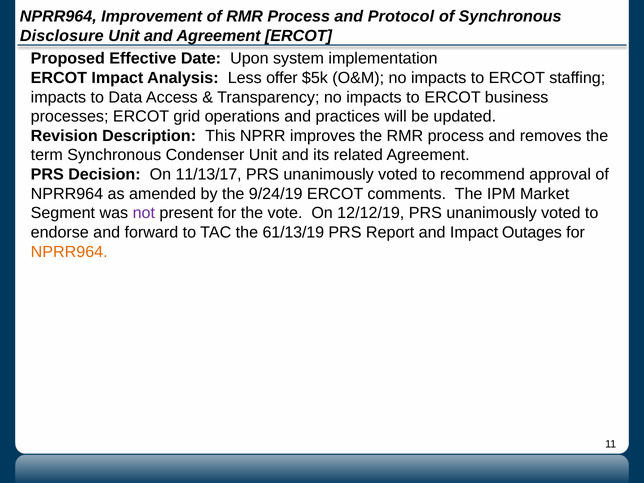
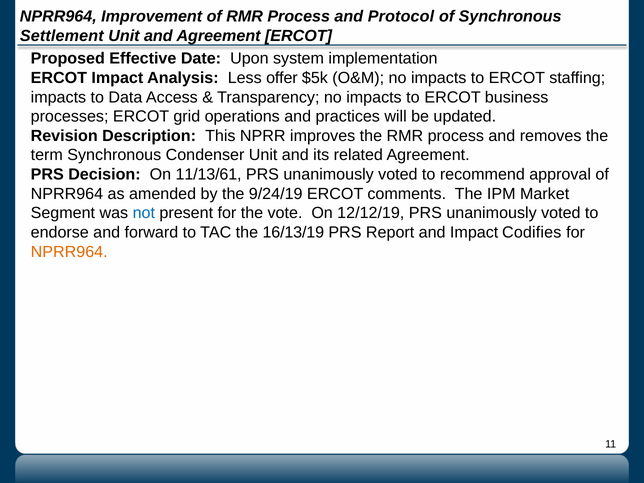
Disclosure: Disclosure -> Settlement (62, 36)
11/13/17: 11/13/17 -> 11/13/61 (209, 174)
not colour: purple -> blue (144, 213)
61/13/19: 61/13/19 -> 16/13/19 (293, 232)
Outages: Outages -> Codifies (532, 232)
